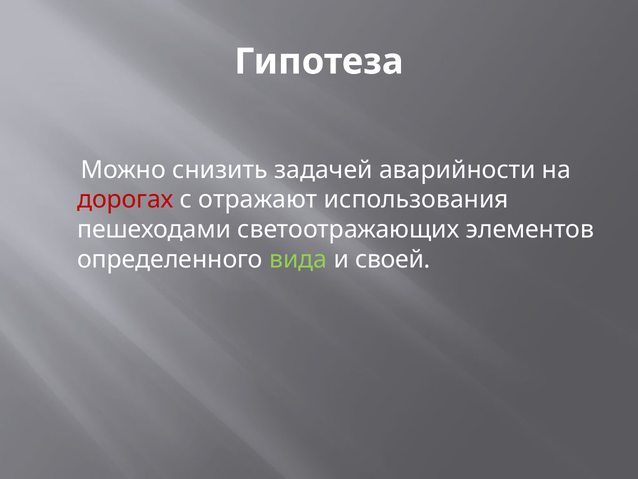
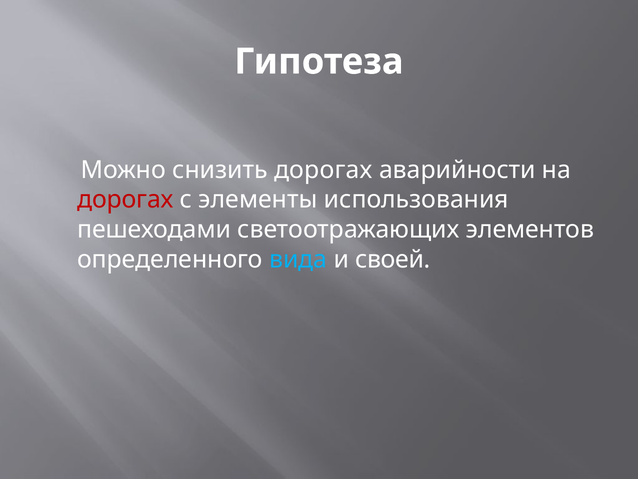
снизить задачей: задачей -> дорогах (323, 170)
отражают: отражают -> элементы (258, 199)
вида colour: light green -> light blue (298, 259)
